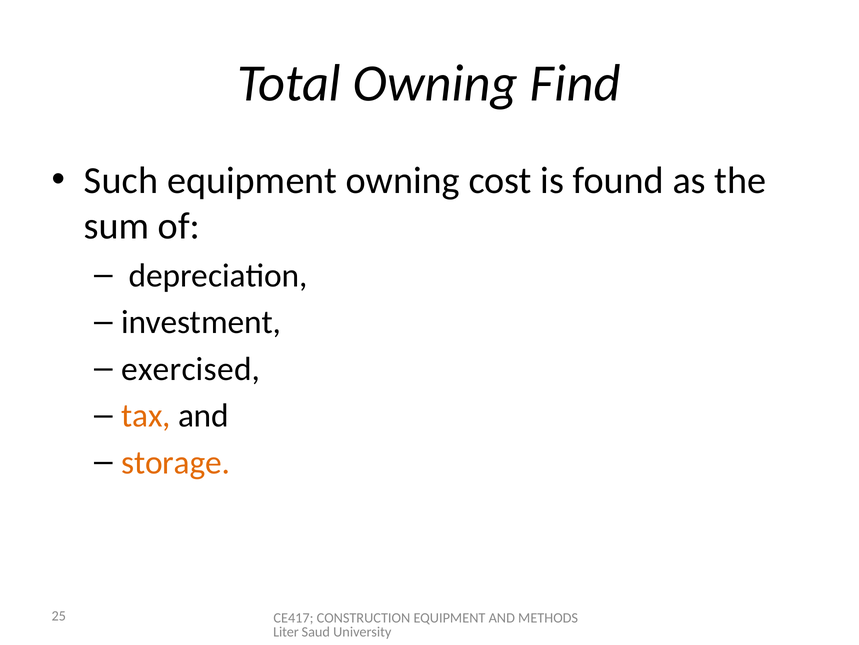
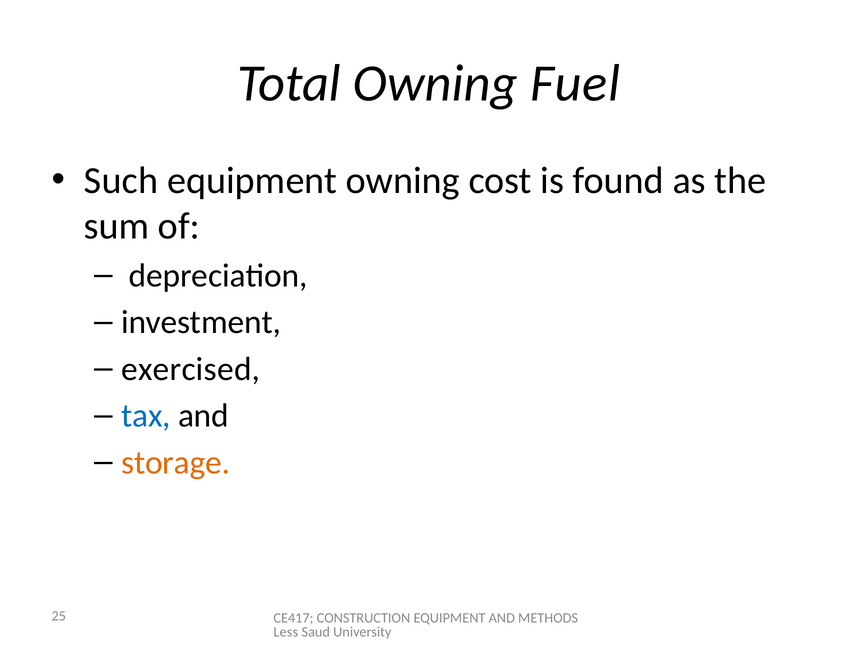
Find: Find -> Fuel (575, 83)
tax colour: orange -> blue (146, 415)
Liter: Liter -> Less (286, 632)
